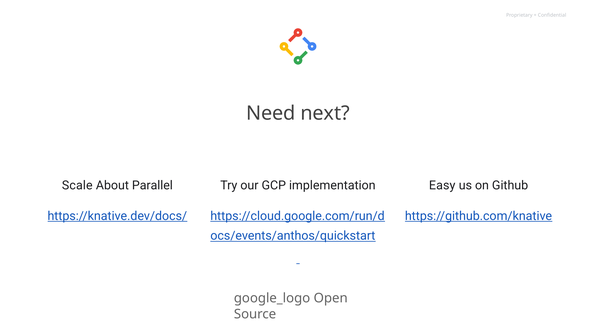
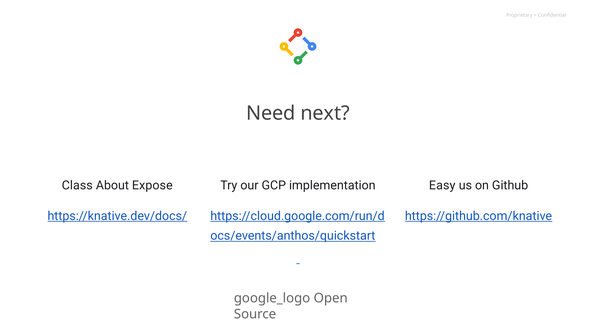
Scale: Scale -> Class (77, 186)
Parallel: Parallel -> Expose (152, 186)
